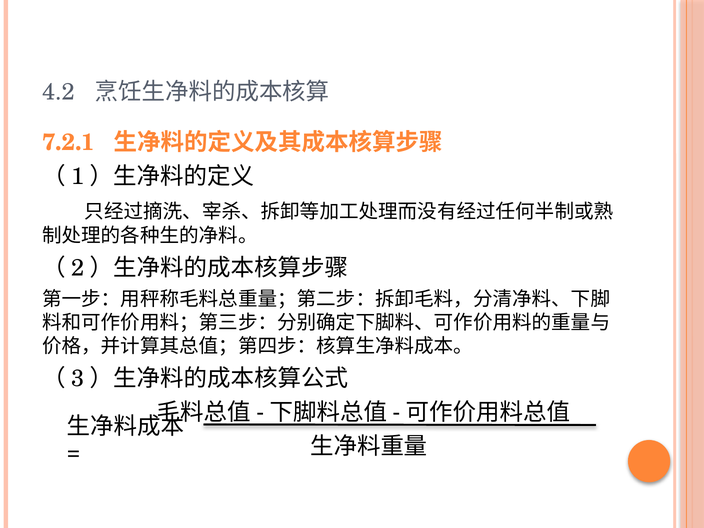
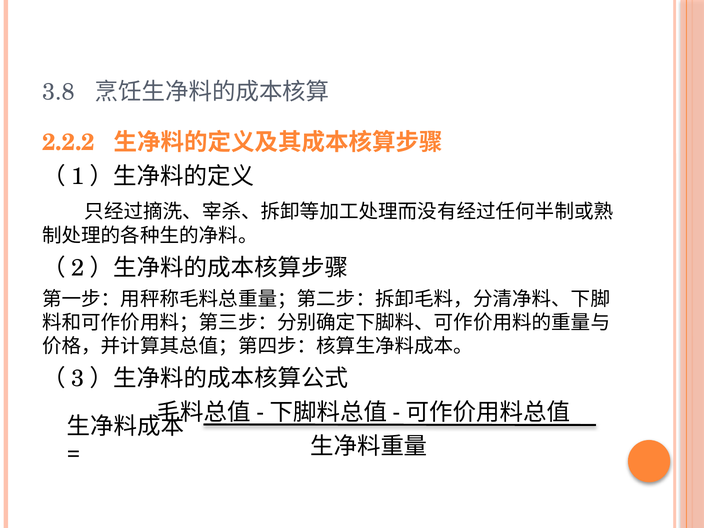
4.2: 4.2 -> 3.8 (58, 92)
7.2.1: 7.2.1 -> 2.2.2 (69, 142)
